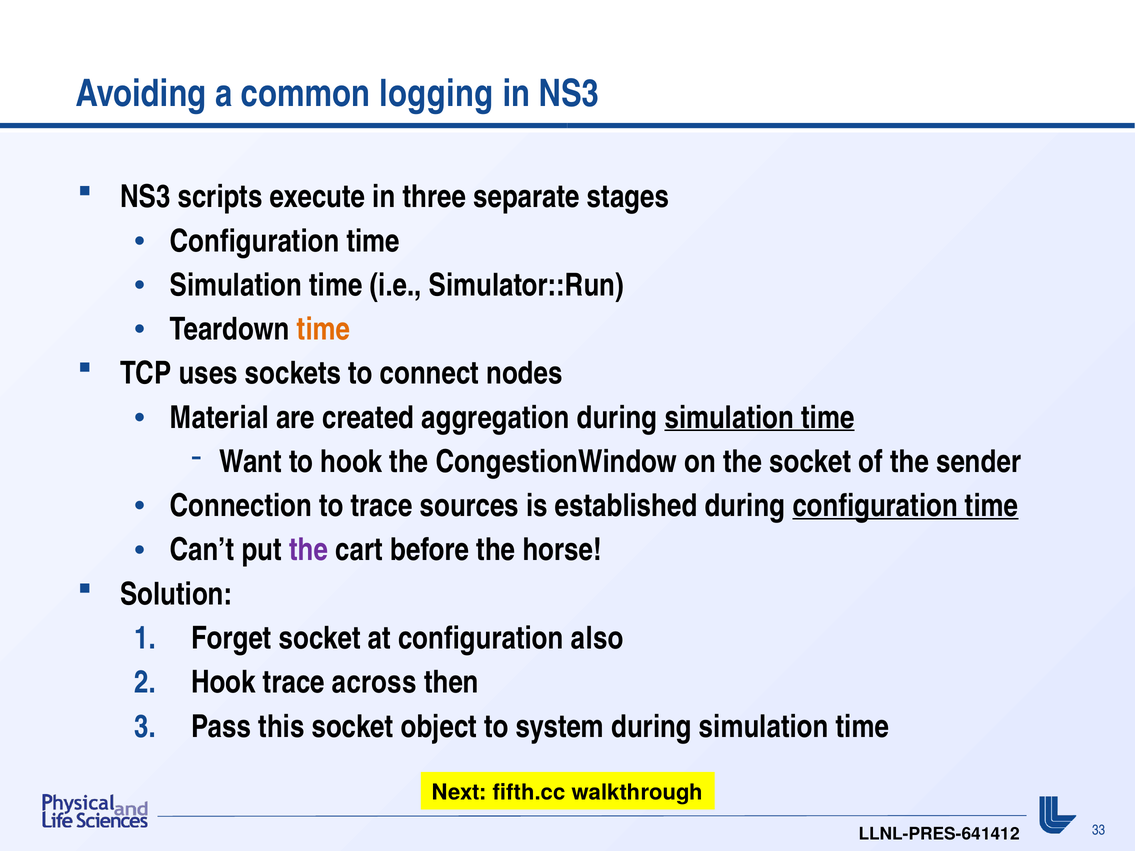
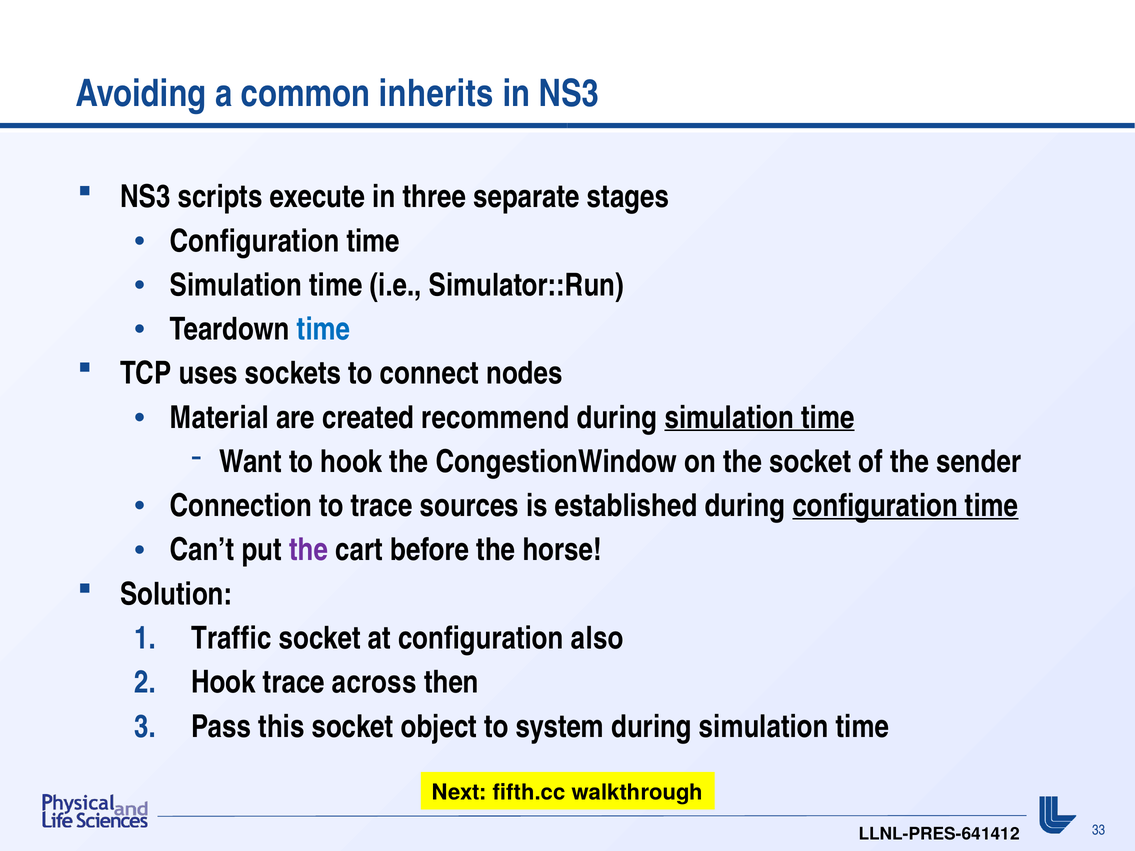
logging: logging -> inherits (436, 94)
time colour: orange -> blue (323, 330)
aggregation: aggregation -> recommend (495, 418)
Forget: Forget -> Traffic (231, 639)
